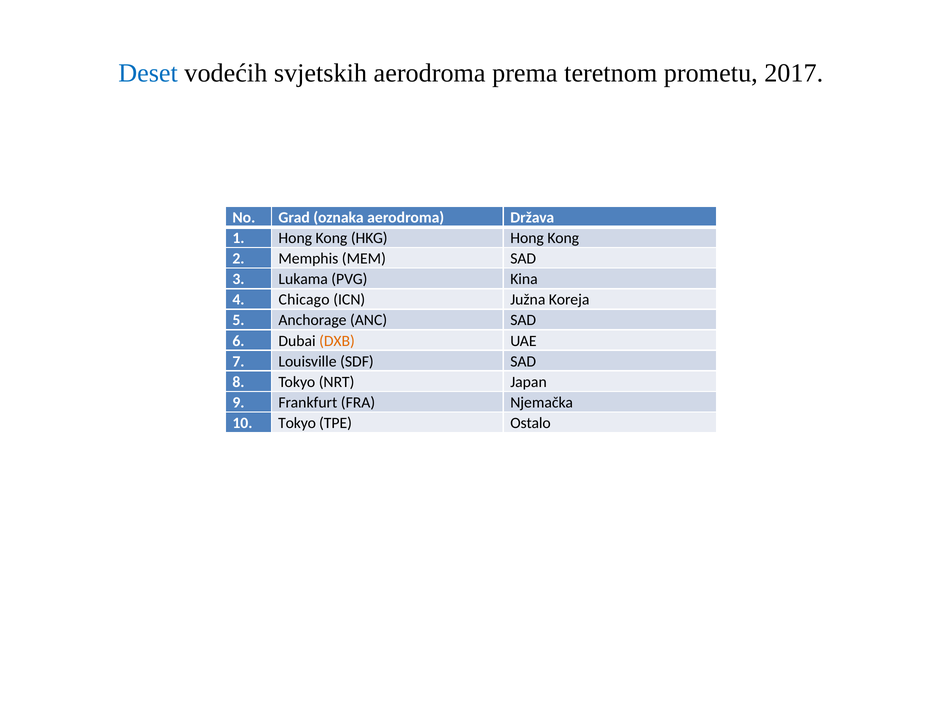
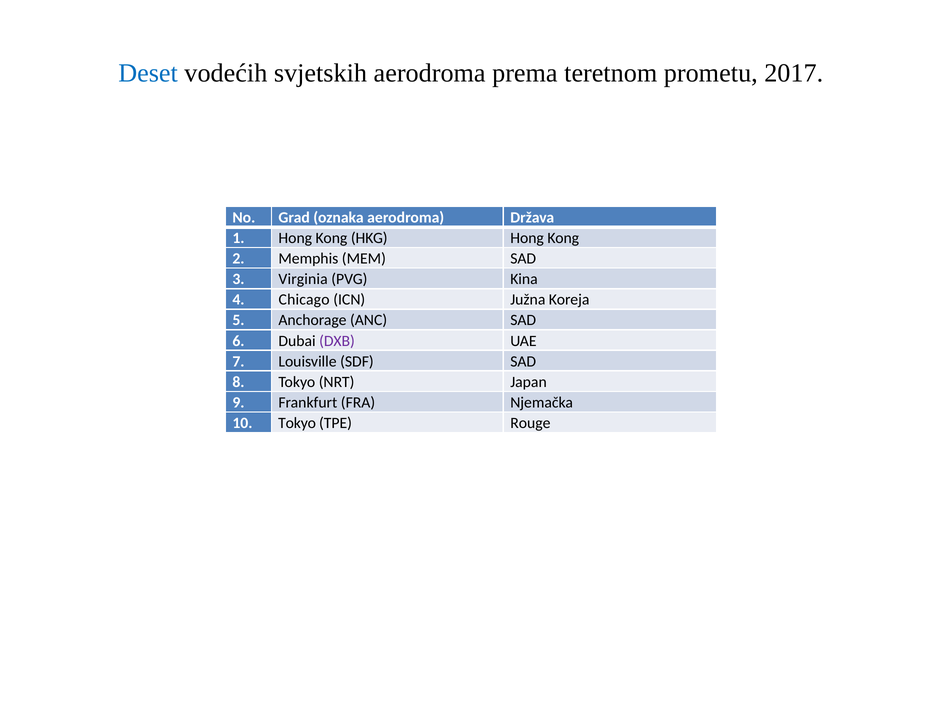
Lukama: Lukama -> Virginia (303, 279)
DXB colour: orange -> purple (337, 341)
Ostalo: Ostalo -> Rouge (530, 423)
